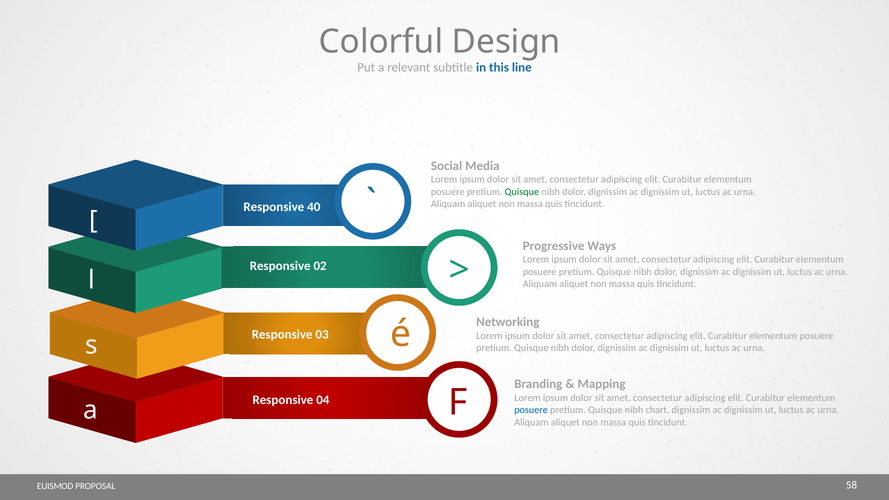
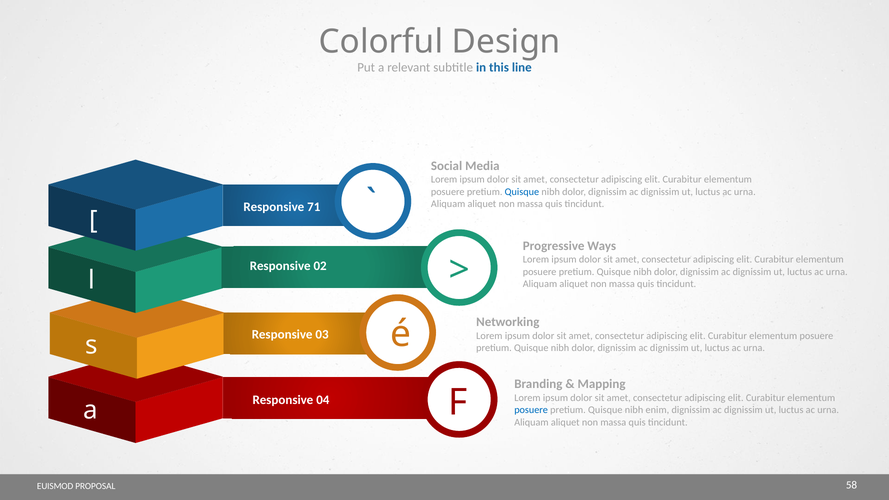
Quisque colour: green -> blue (522, 192)
40: 40 -> 71 (314, 207)
chart: chart -> enim (657, 410)
